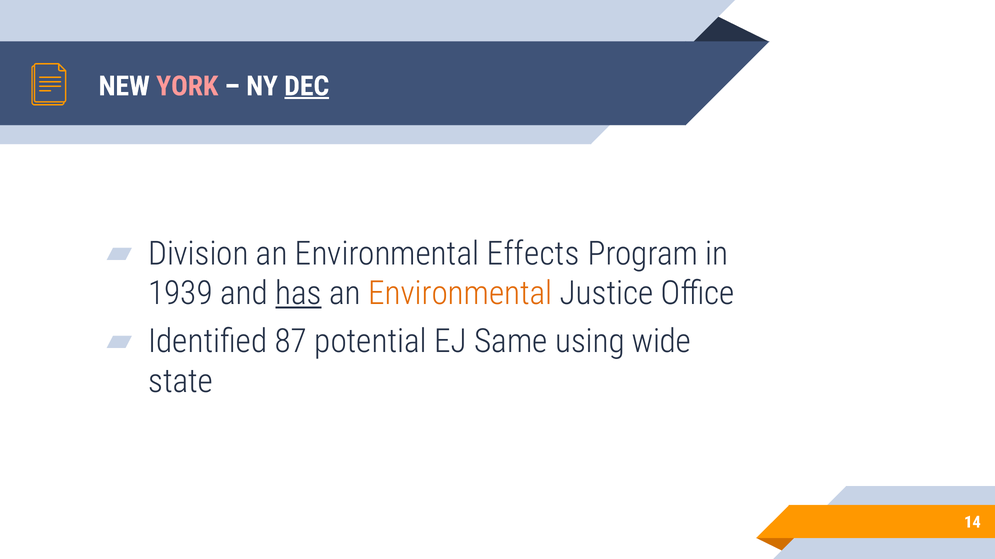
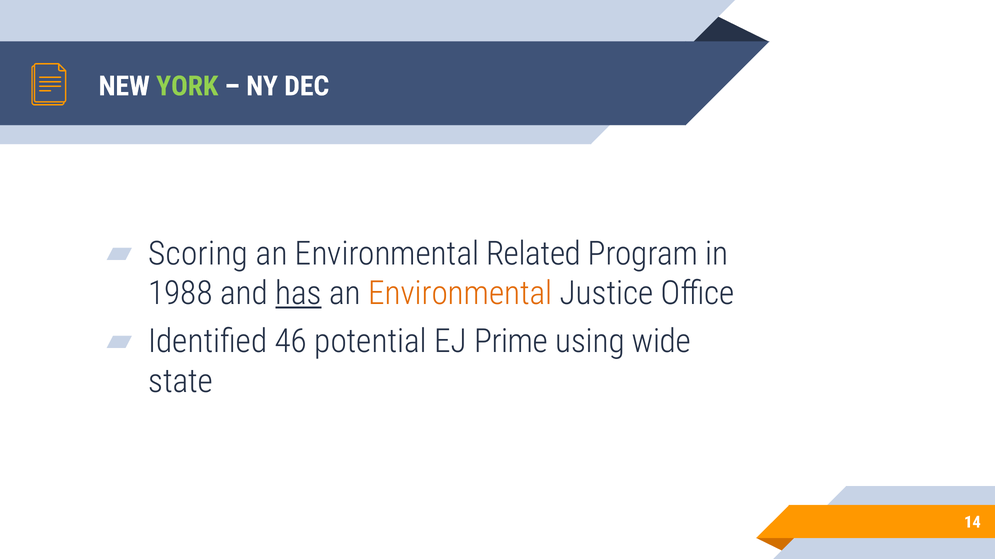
YORK colour: pink -> light green (187, 86)
DEC underline: present -> none (307, 86)
Division: Division -> Scoring (198, 254)
Effects: Effects -> Related (534, 254)
1939: 1939 -> 1988 (181, 294)
87: 87 -> 46 (291, 342)
Same: Same -> Prime (511, 342)
